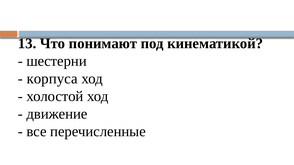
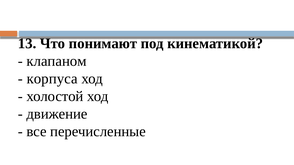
шестерни: шестерни -> клапаном (57, 61)
